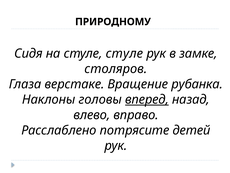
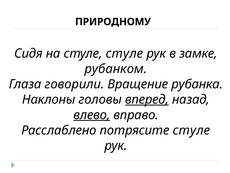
столяров: столяров -> рубанком (116, 69)
верстаке: верстаке -> говорили (74, 84)
влево underline: none -> present (92, 115)
потрясите детей: детей -> стуле (191, 130)
